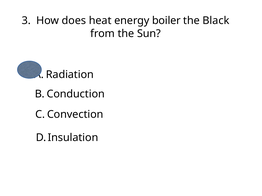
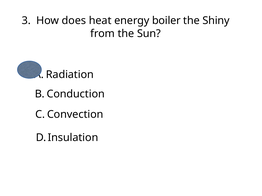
Black: Black -> Shiny (216, 21)
